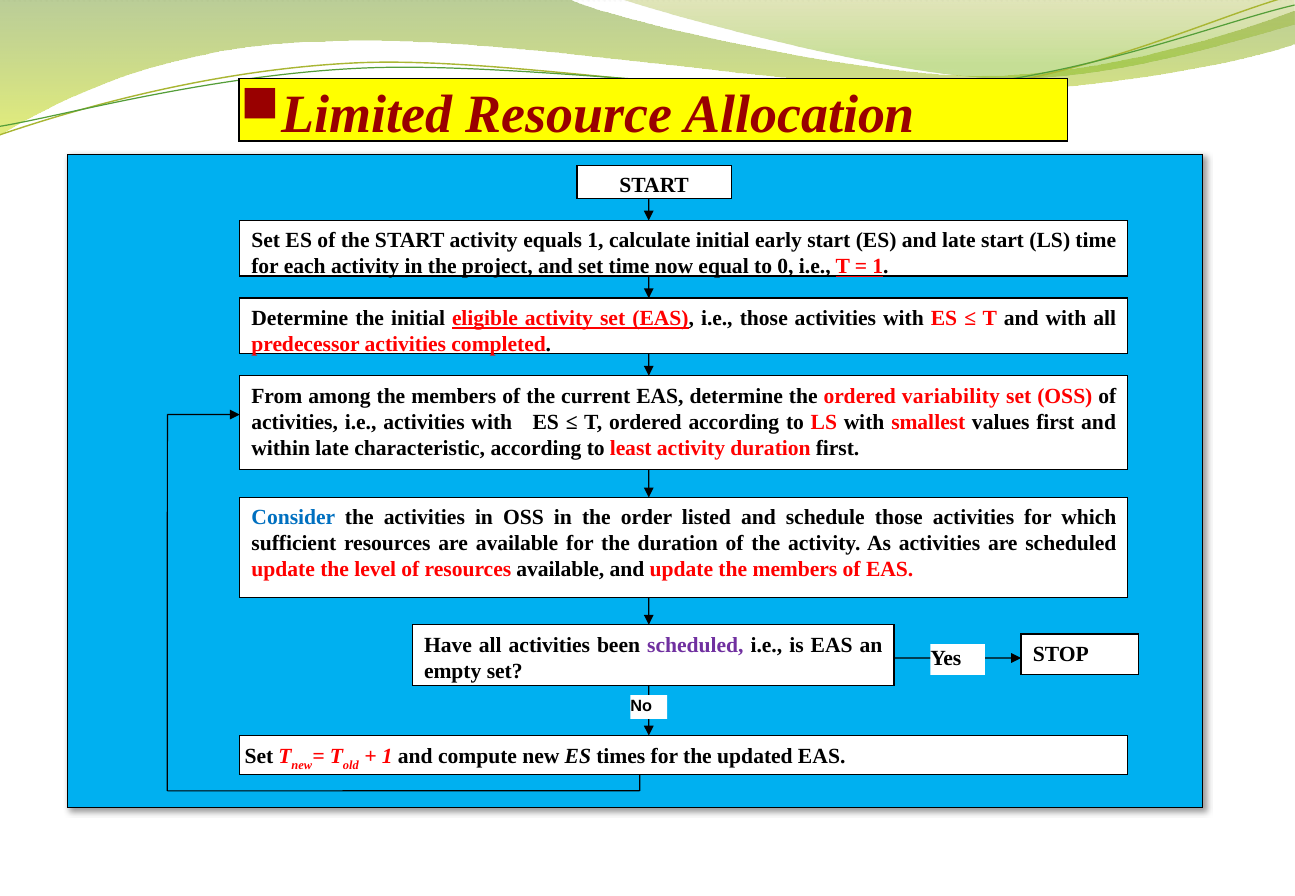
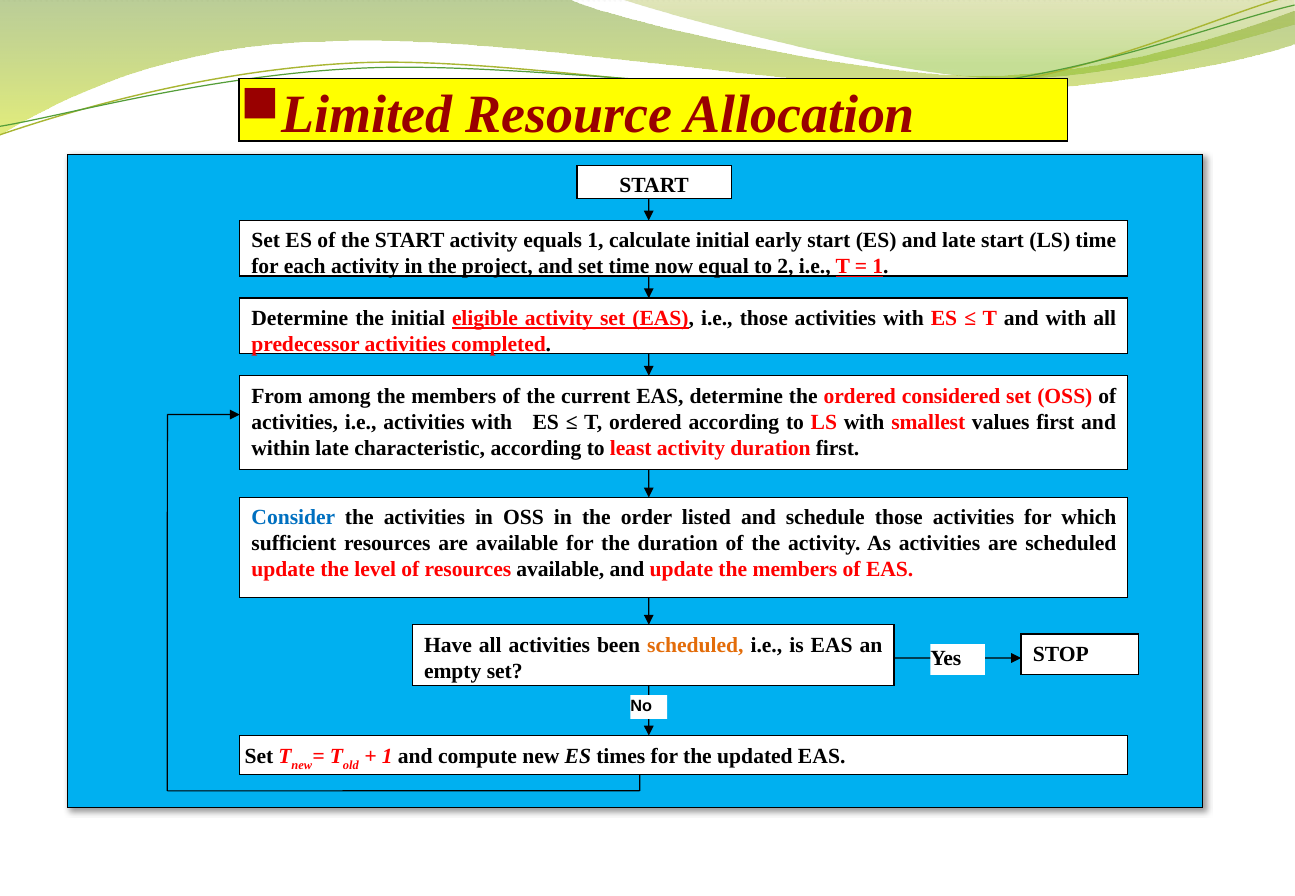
0: 0 -> 2 (786, 267)
variability: variability -> considered (951, 396)
scheduled colour: purple -> orange (695, 645)
